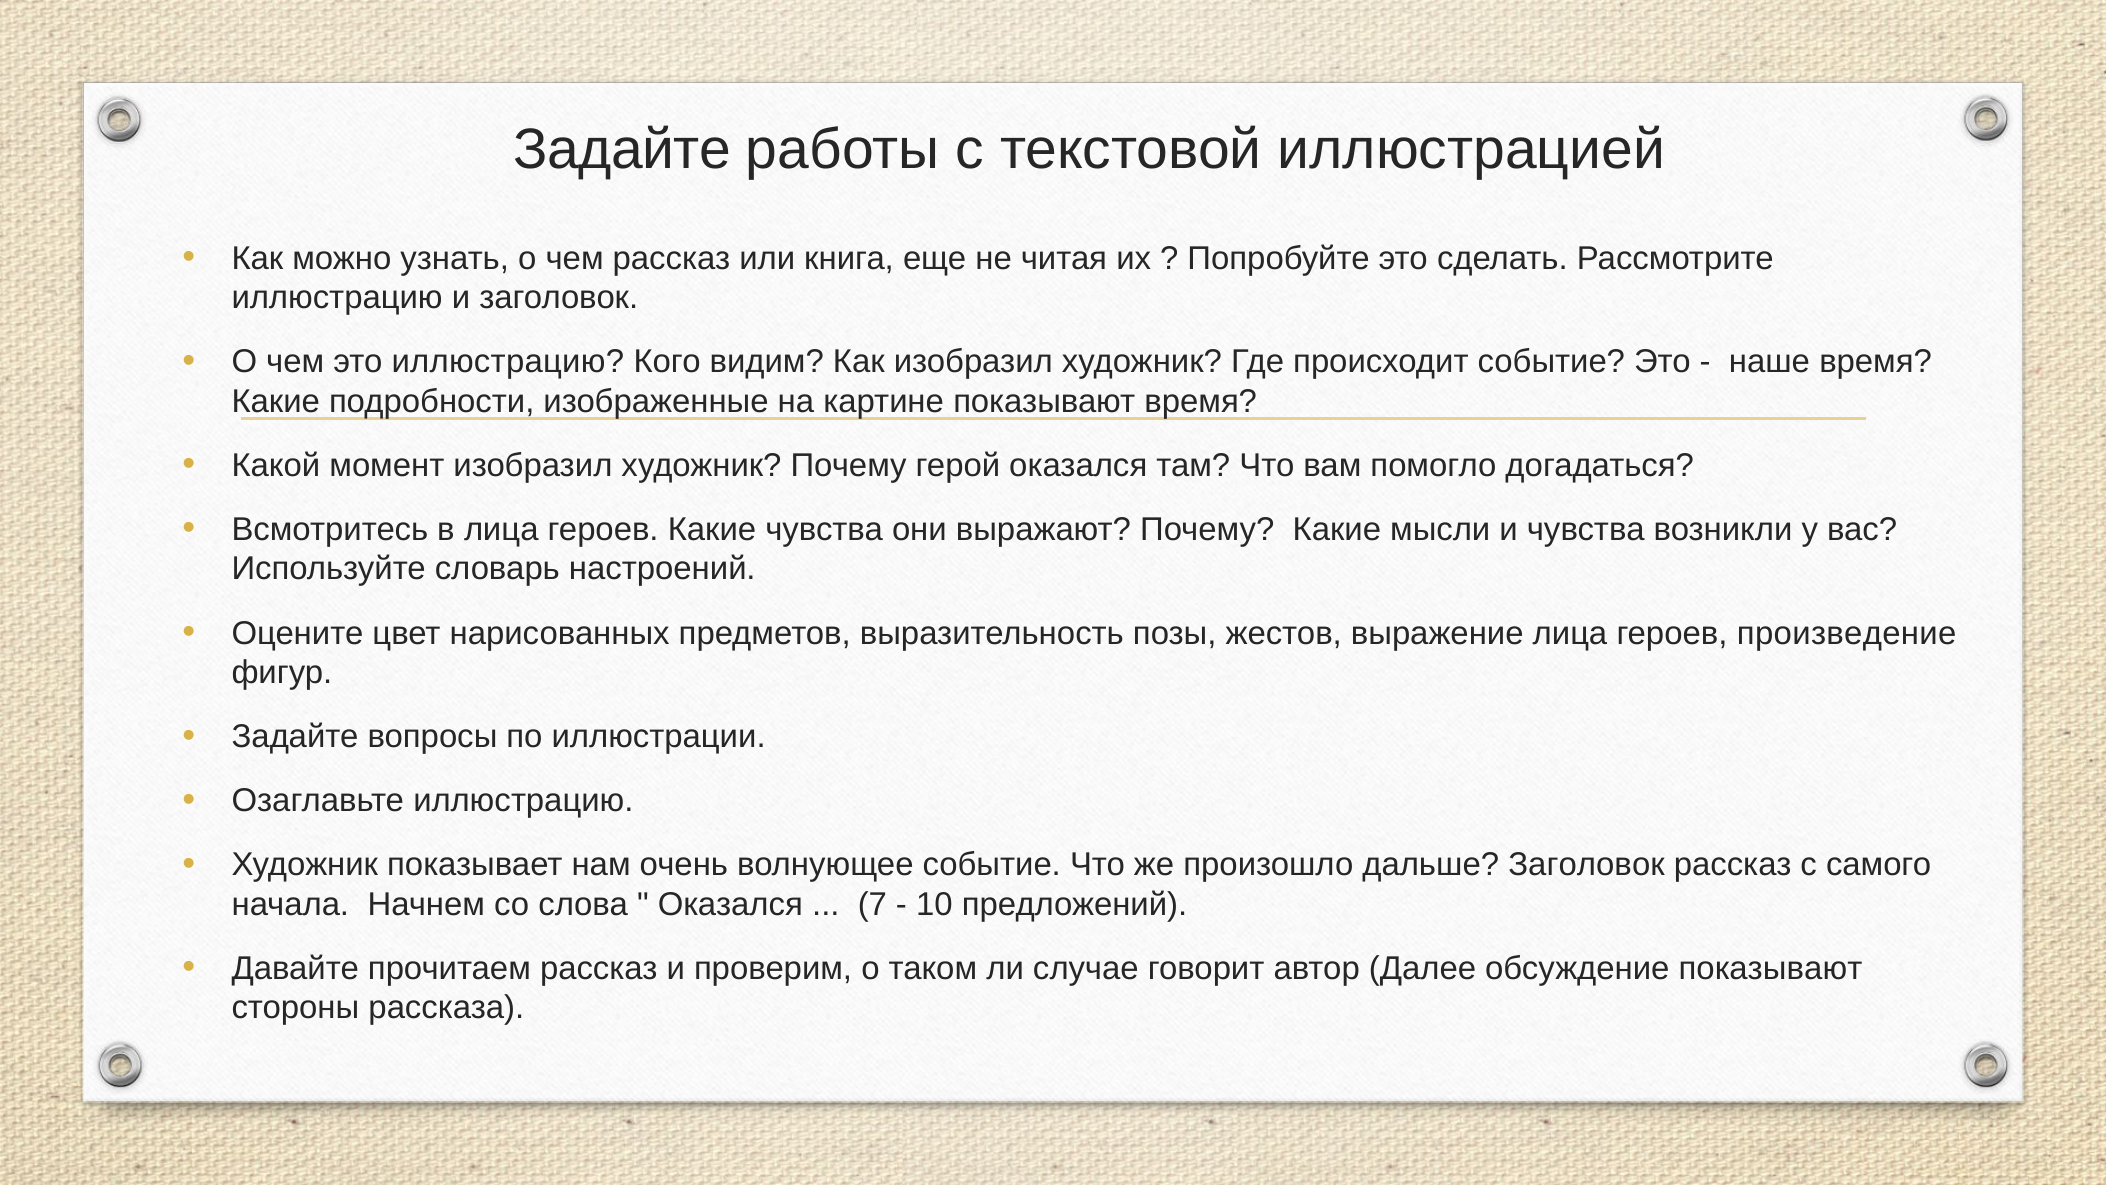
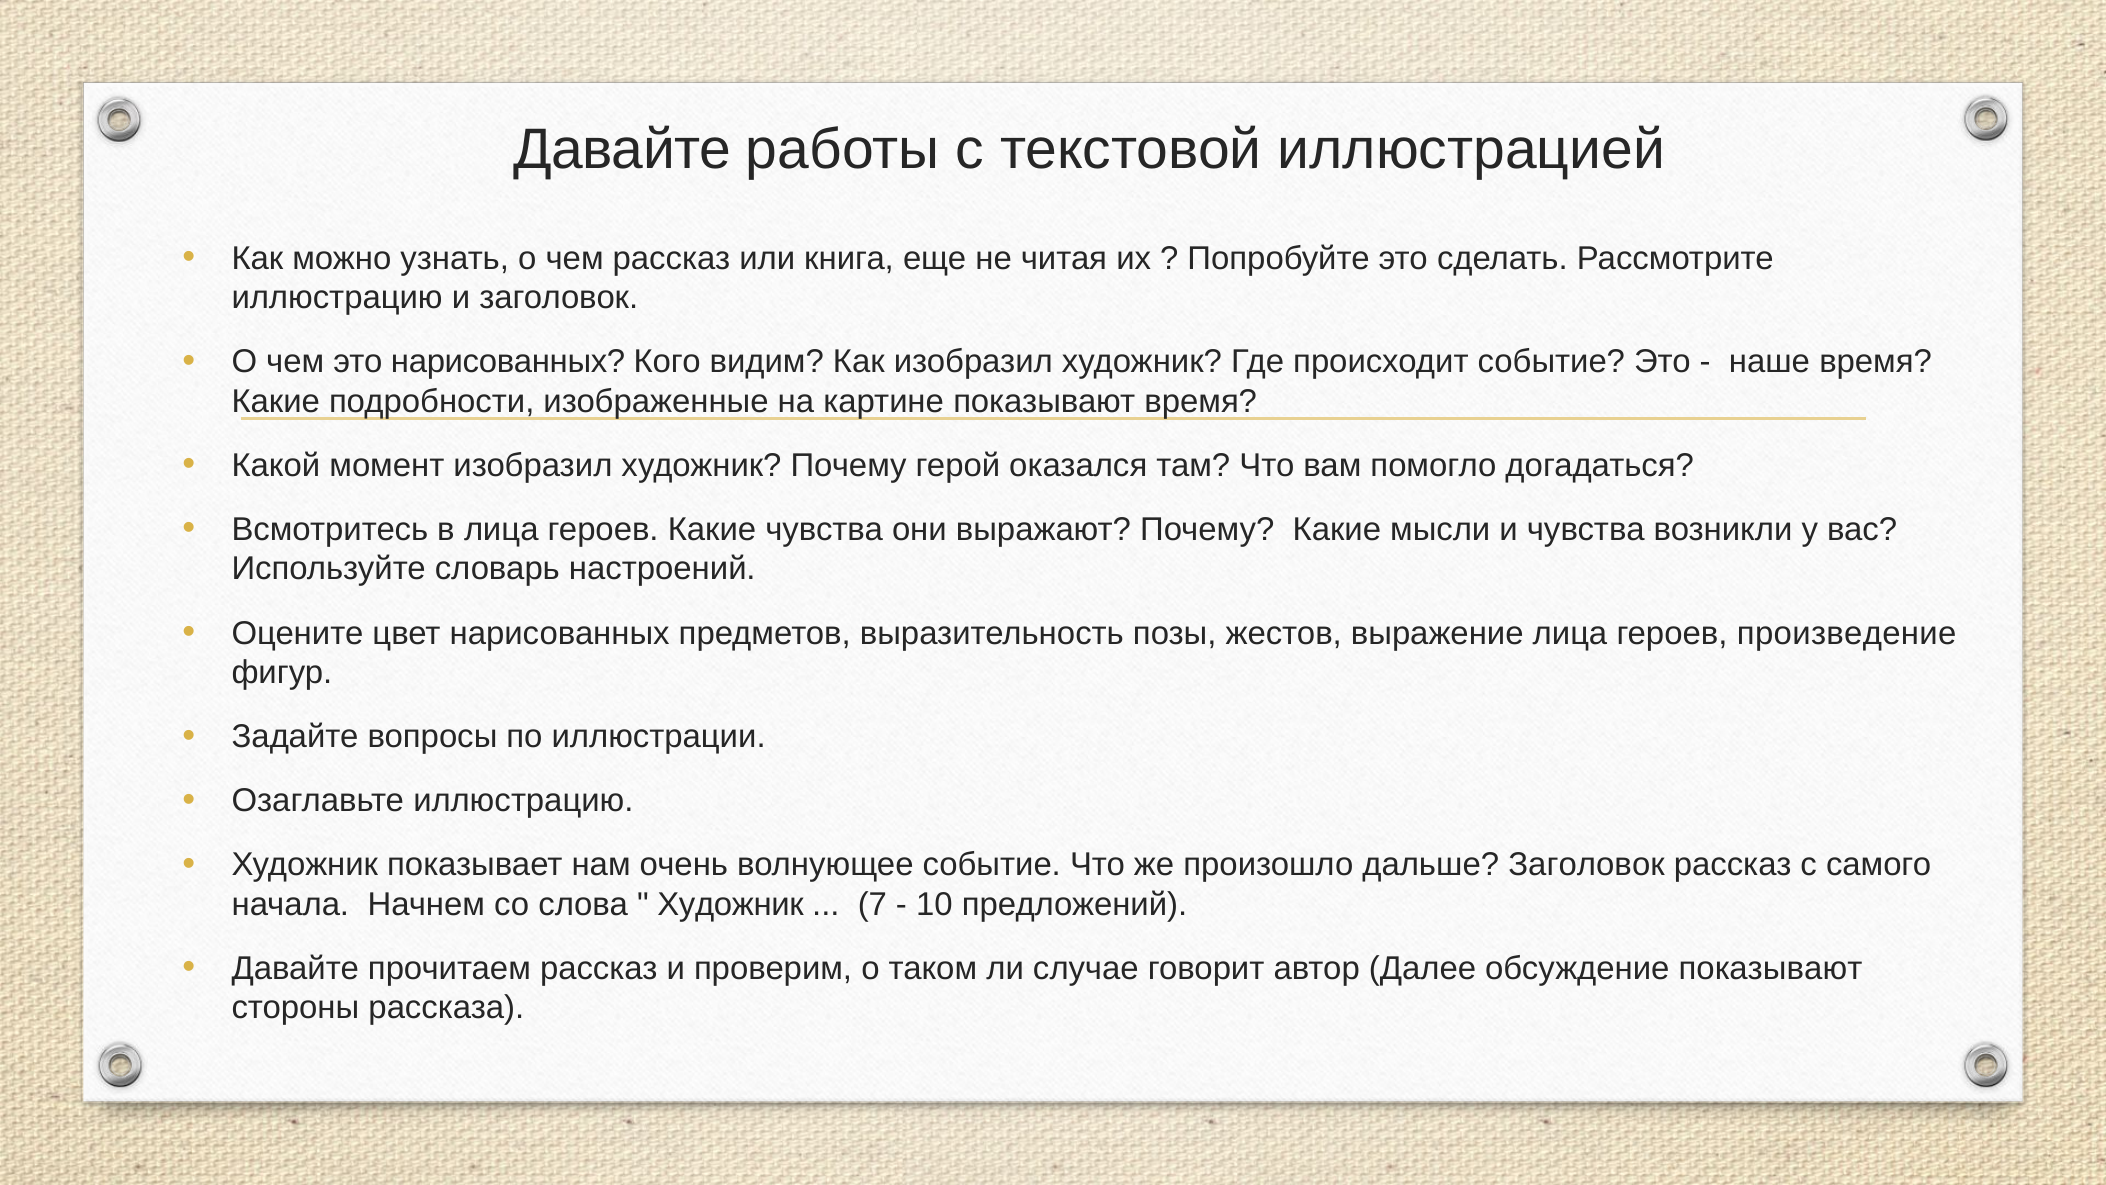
Задайте: Задайте -> Давайте (622, 149)
это иллюстрацию: иллюстрацию -> нарисованных (508, 362)
Оказался: Оказался -> Художник (731, 904)
